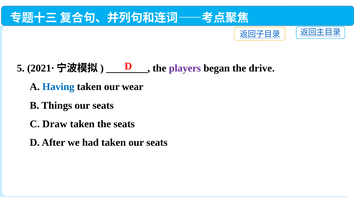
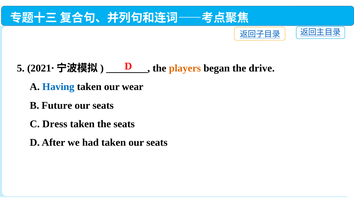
players colour: purple -> orange (185, 68)
Things: Things -> Future (57, 105)
Draw: Draw -> Dress (55, 124)
